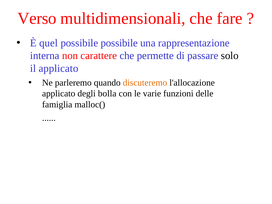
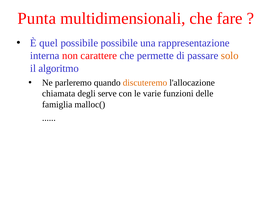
Verso: Verso -> Punta (37, 18)
solo colour: black -> orange (230, 56)
il applicato: applicato -> algoritmo (59, 68)
applicato: applicato -> chiamata (59, 94)
bolla: bolla -> serve (107, 94)
